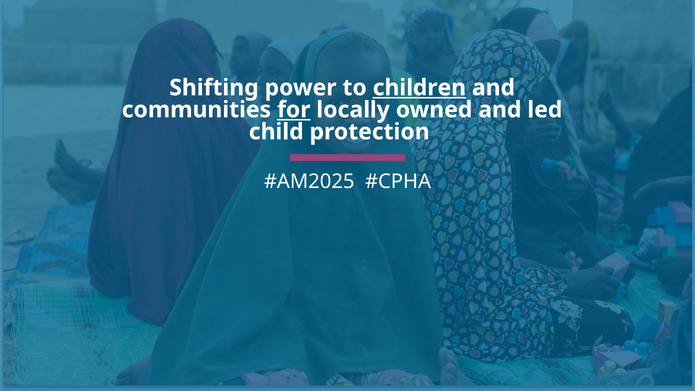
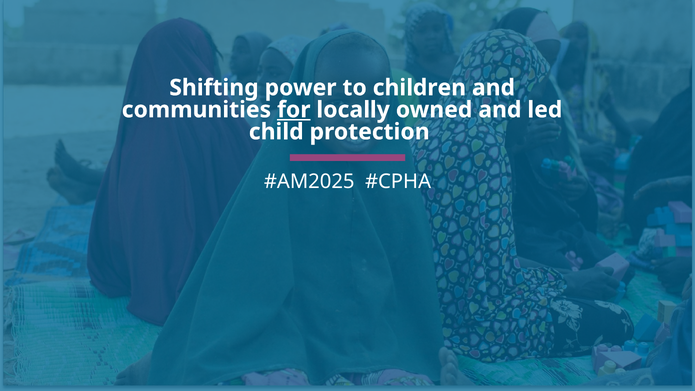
children underline: present -> none (419, 88)
